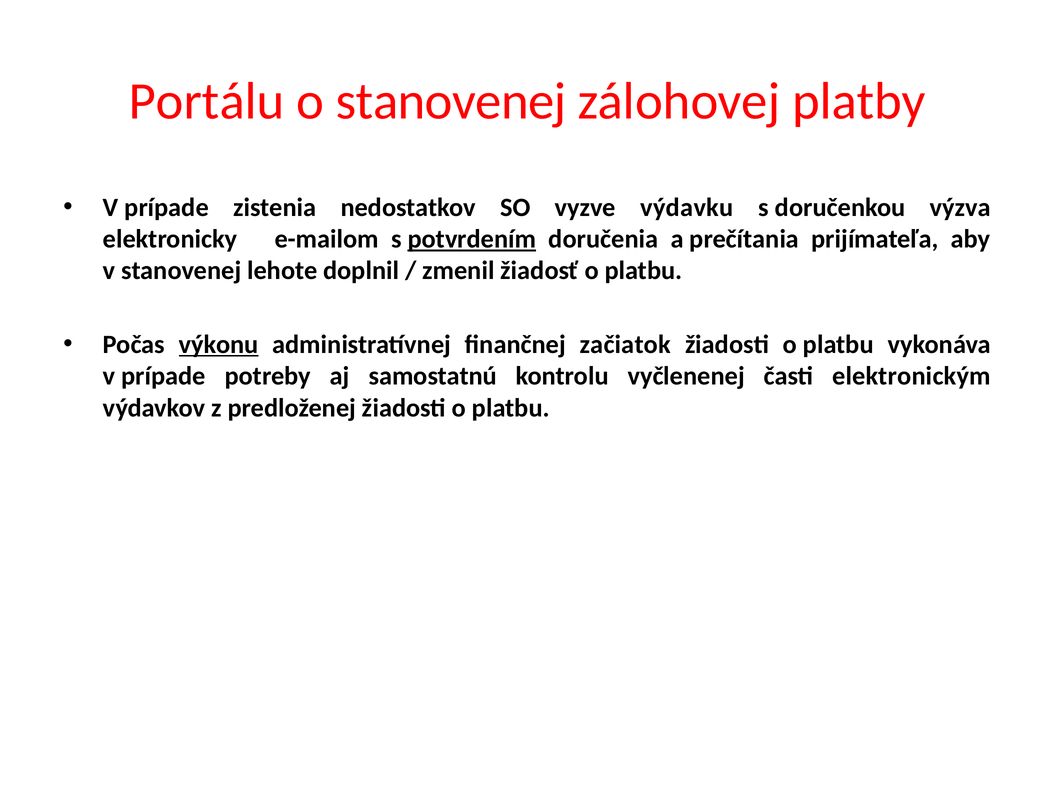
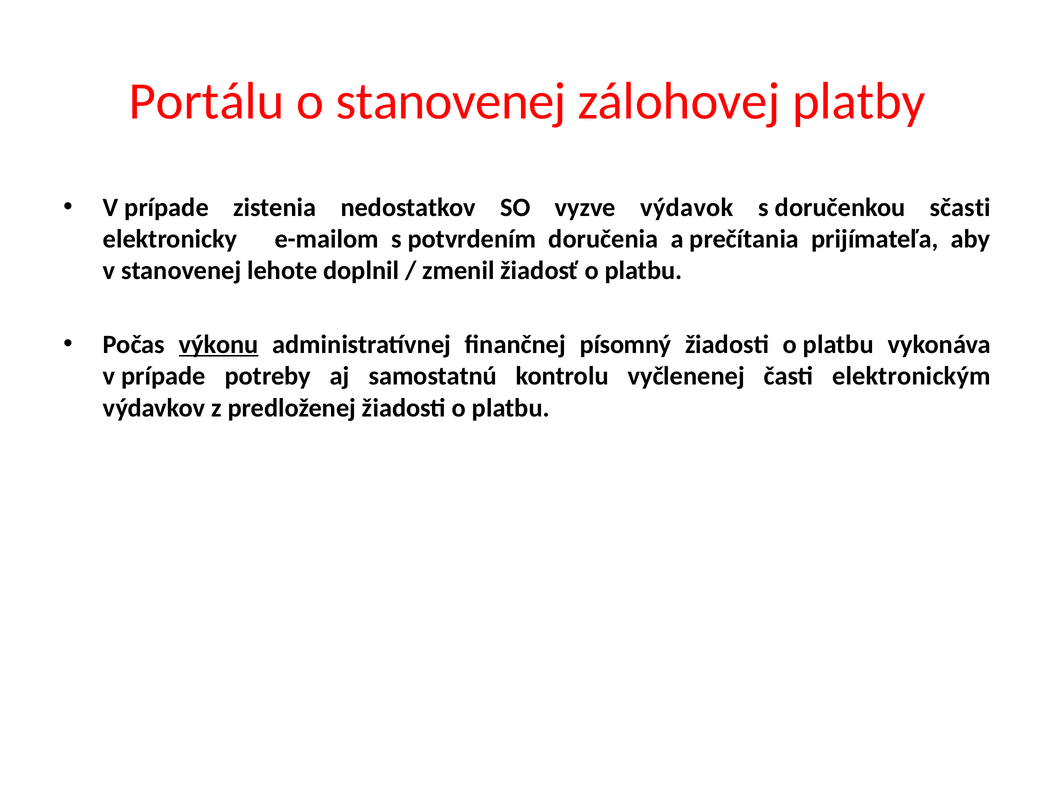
výdavku: výdavku -> výdavok (687, 208)
výzva: výzva -> sčasti (960, 208)
potvrdením underline: present -> none (472, 239)
začiatok: začiatok -> písomný (626, 345)
